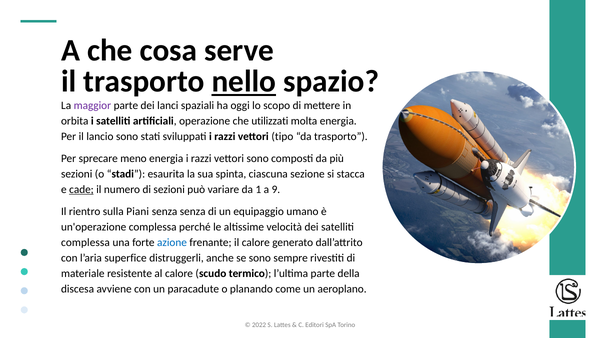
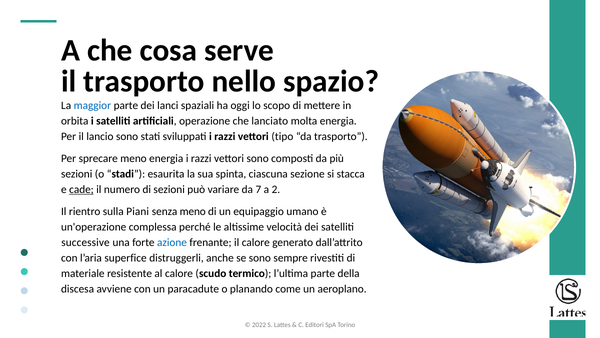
nello underline: present -> none (244, 81)
maggior colour: purple -> blue (92, 105)
utilizzati: utilizzati -> lanciato (270, 121)
1: 1 -> 7 (258, 189)
9: 9 -> 2 (276, 189)
senza senza: senza -> meno (193, 211)
complessa: complessa -> successive (85, 242)
